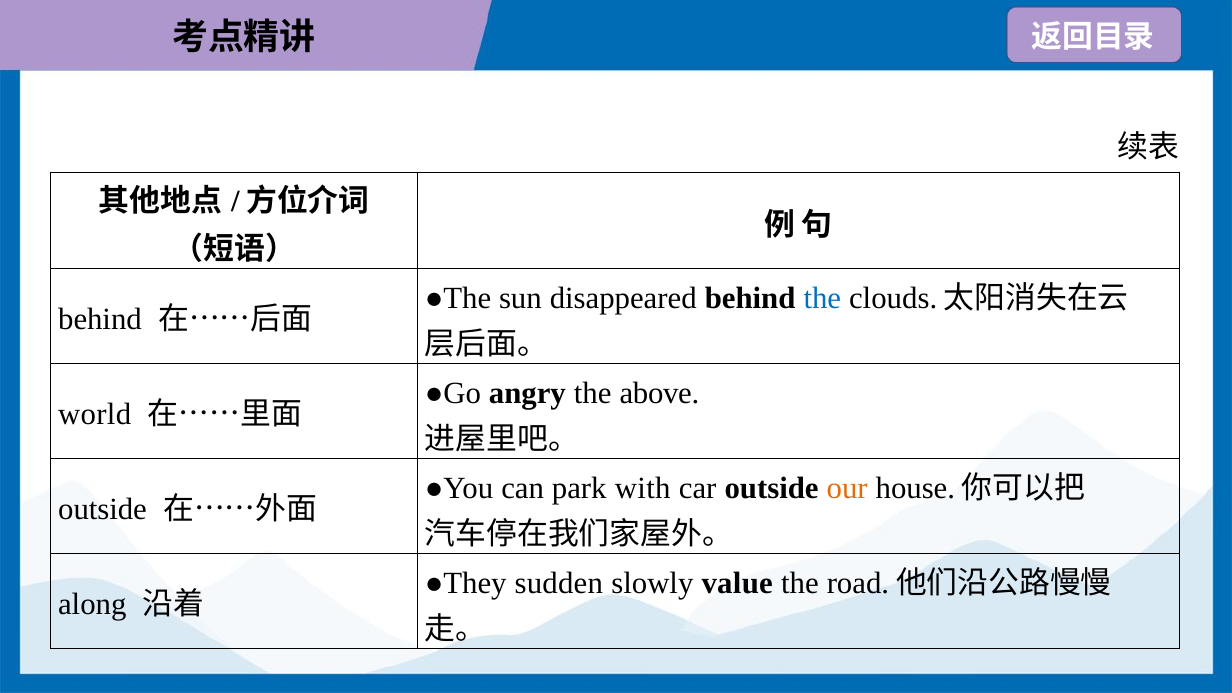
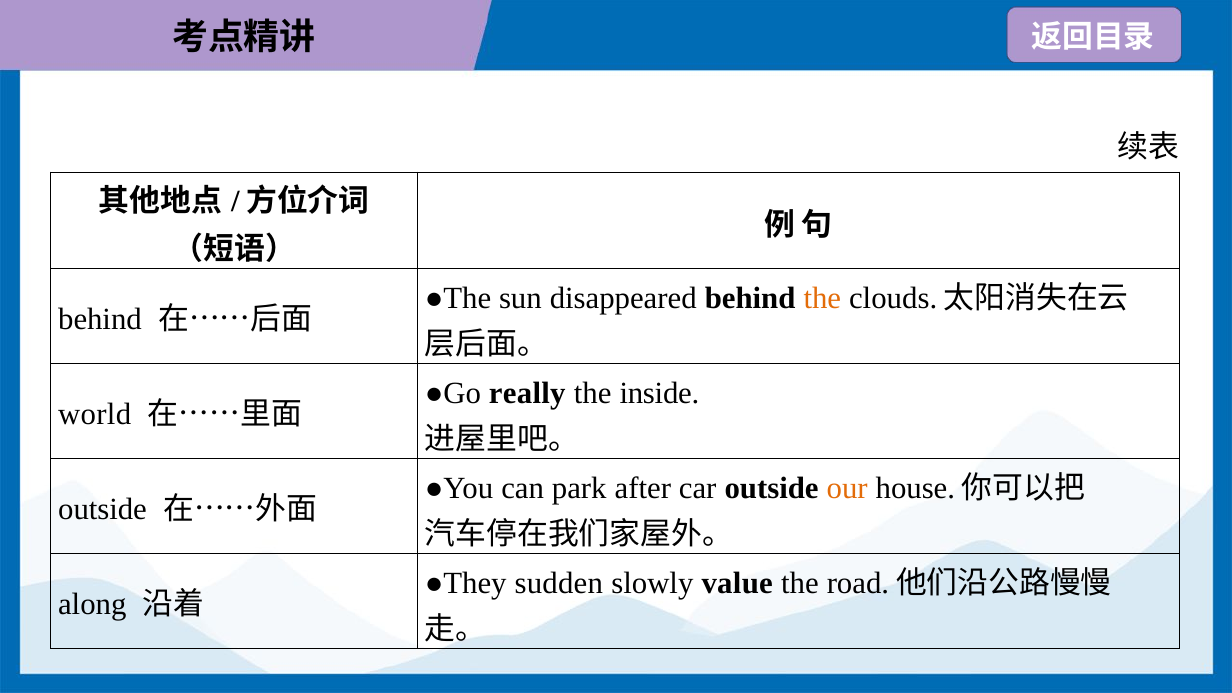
the colour: blue -> orange (822, 298)
angry: angry -> really (527, 393)
above: above -> inside (659, 393)
with: with -> after (643, 488)
